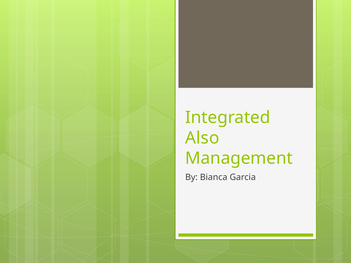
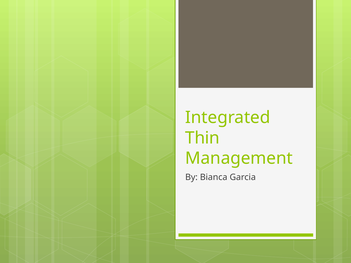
Also: Also -> Thin (202, 138)
